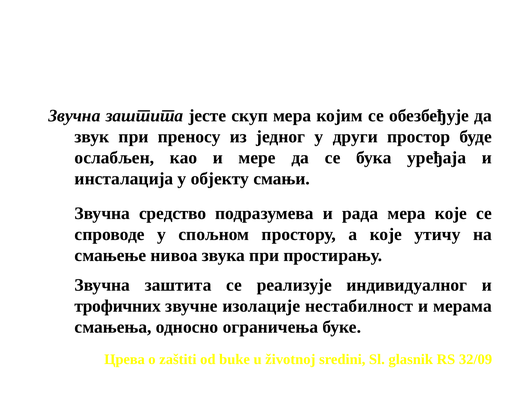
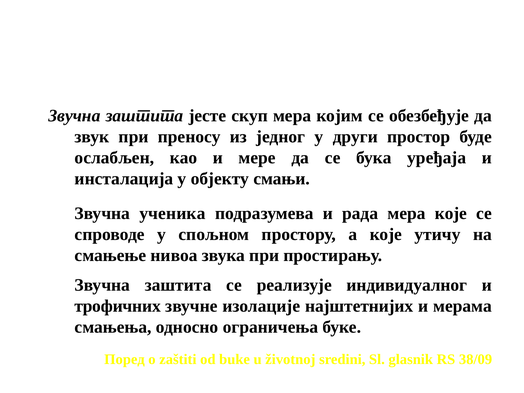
средство: средство -> ученика (172, 213)
нестабилност: нестабилност -> најштетнијих (359, 306)
Црева: Црева -> Поред (124, 359)
32/09: 32/09 -> 38/09 (476, 359)
